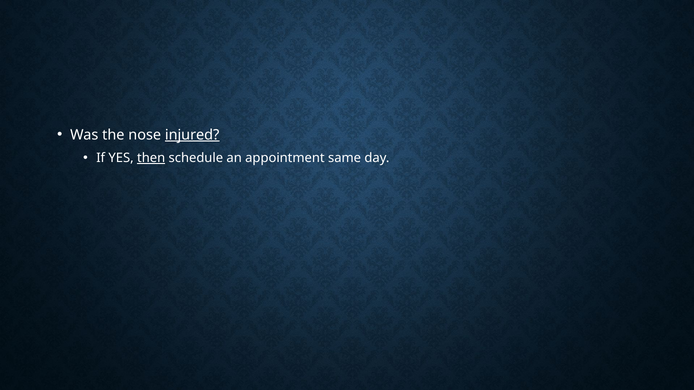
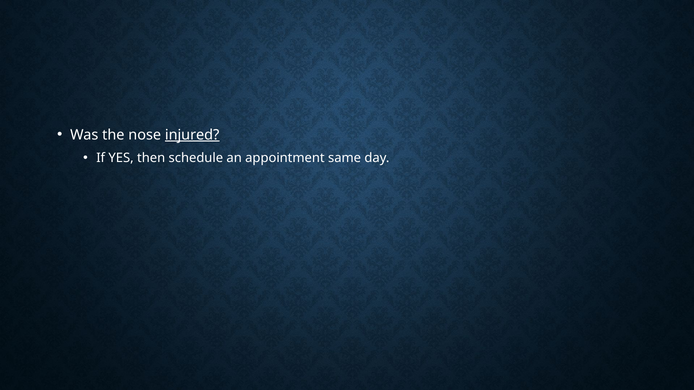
then underline: present -> none (151, 158)
